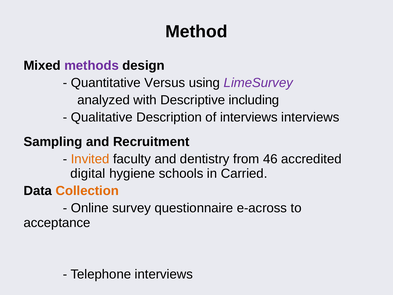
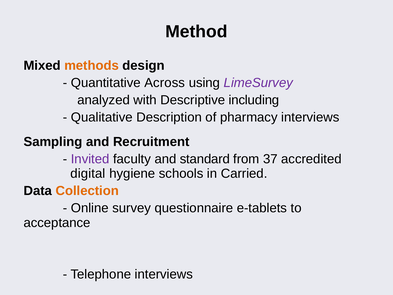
methods colour: purple -> orange (92, 65)
Versus: Versus -> Across (165, 83)
of interviews: interviews -> pharmacy (249, 117)
Invited colour: orange -> purple (90, 159)
dentistry: dentistry -> standard (205, 159)
46: 46 -> 37 (270, 159)
e-across: e-across -> e-tablets (262, 208)
